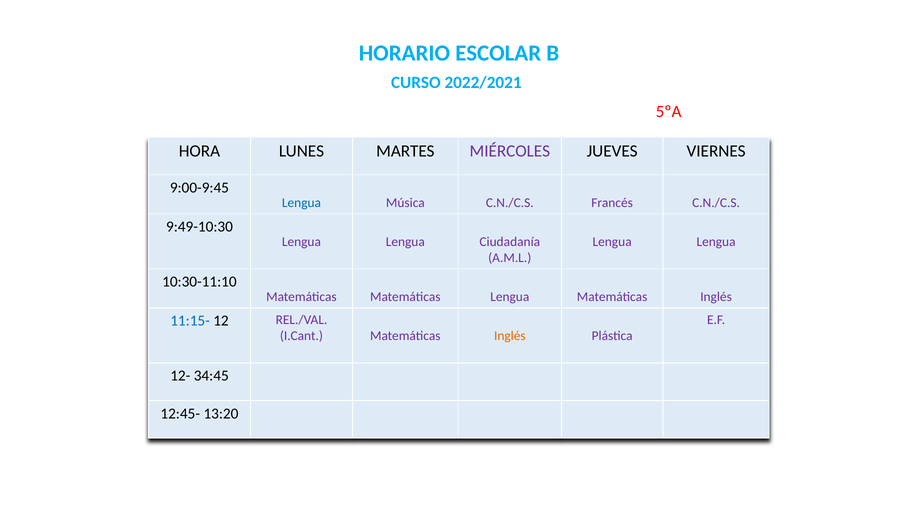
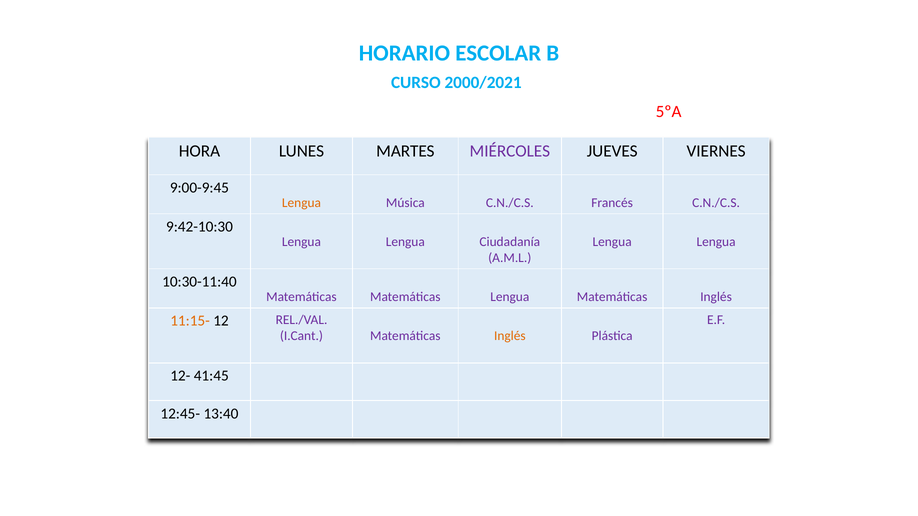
2022/2021: 2022/2021 -> 2000/2021 (483, 83)
Lengua colour: blue -> orange (301, 203)
9:49-10:30: 9:49-10:30 -> 9:42-10:30 (199, 227)
10:30-11:10: 10:30-11:10 -> 10:30-11:40 (199, 282)
11:15- colour: blue -> orange (190, 321)
34:45: 34:45 -> 41:45 (211, 376)
13:20: 13:20 -> 13:40 (221, 414)
